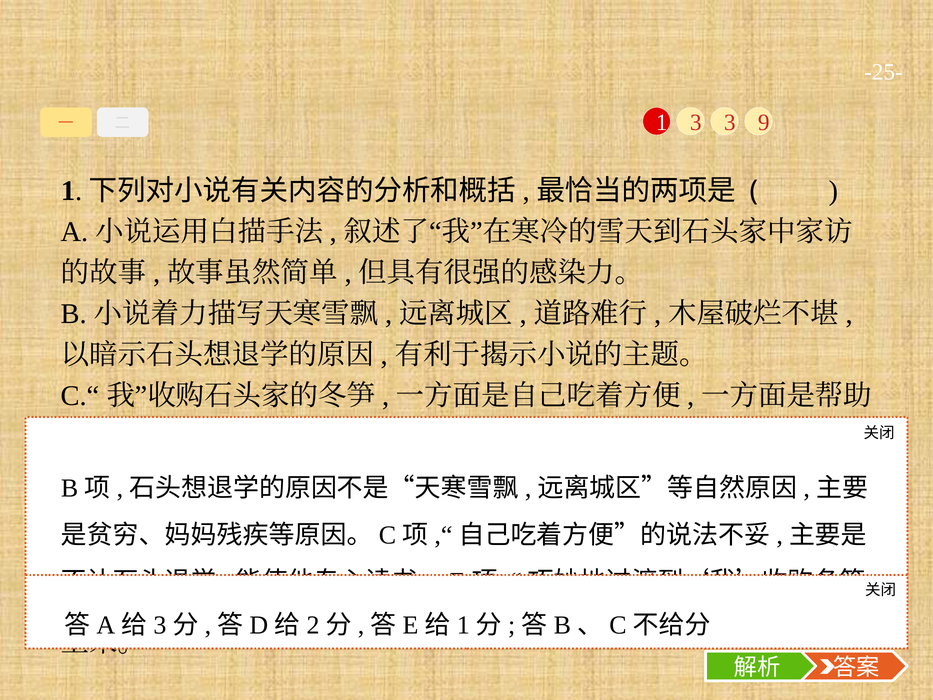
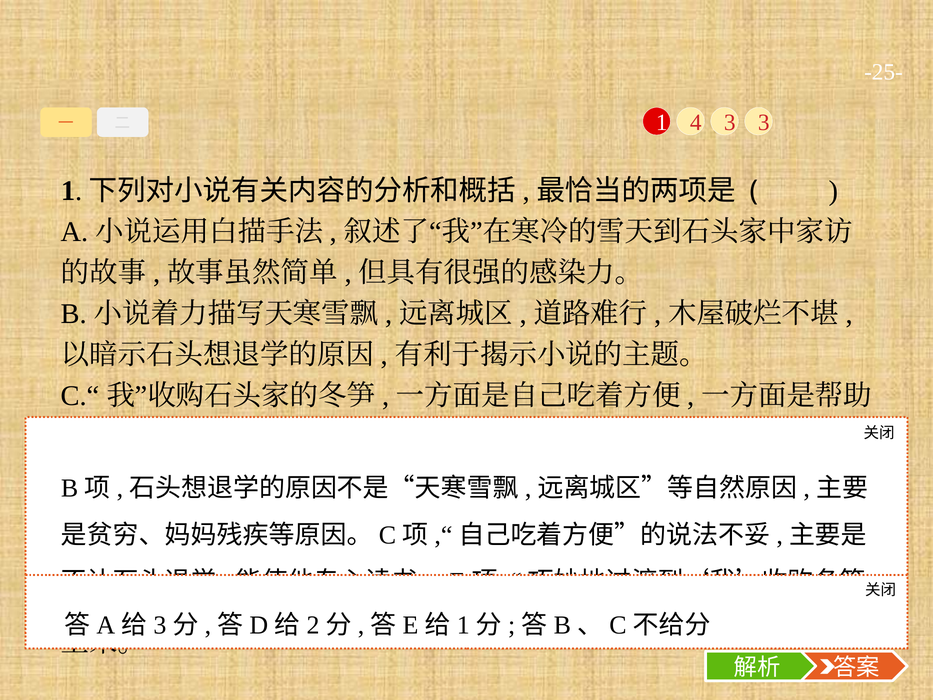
1 3: 3 -> 4 (696, 123)
3 9: 9 -> 3 (764, 123)
